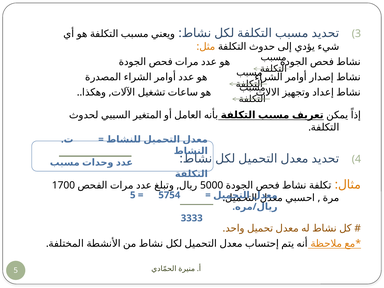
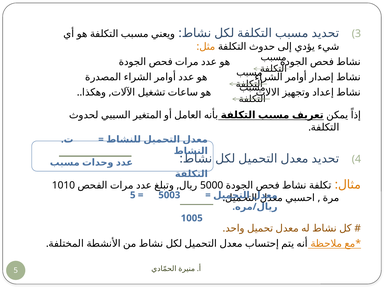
1700: 1700 -> 1010 (63, 185)
5754: 5754 -> 5003 (169, 195)
3333: 3333 -> 1005 (192, 218)
